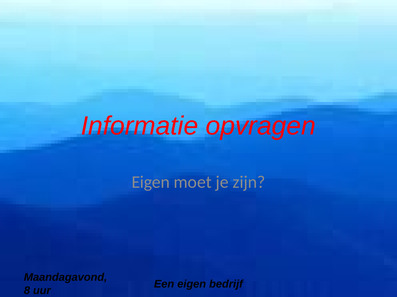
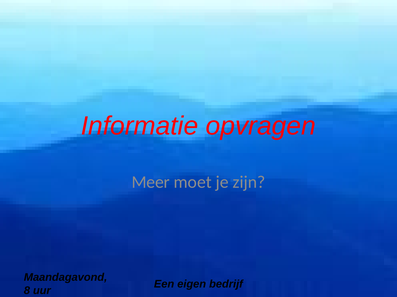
Eigen: Eigen -> Meer (151, 183)
